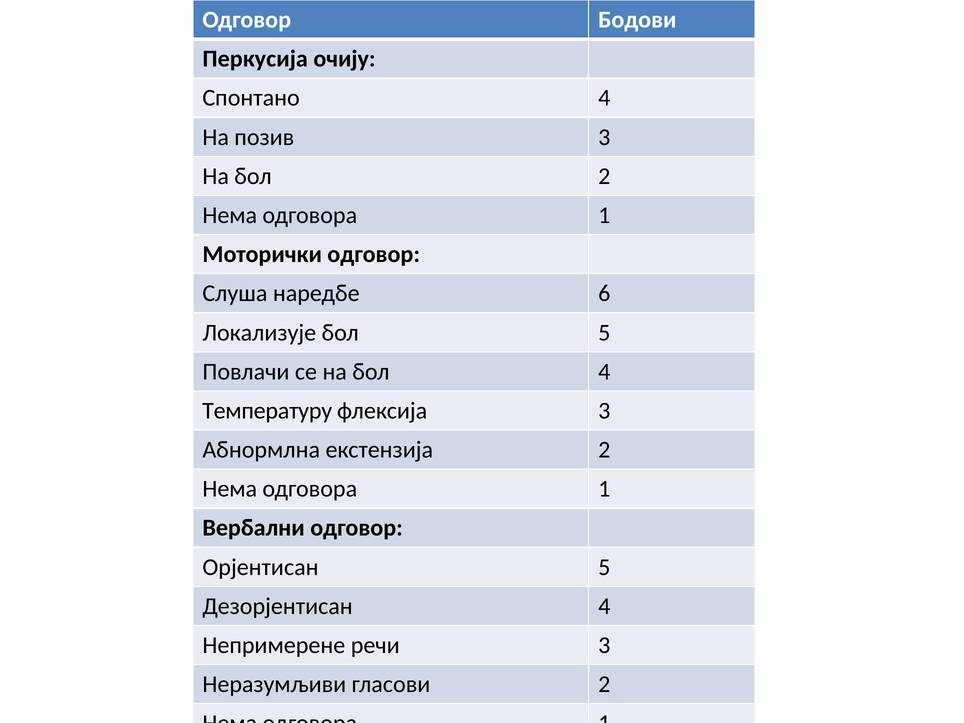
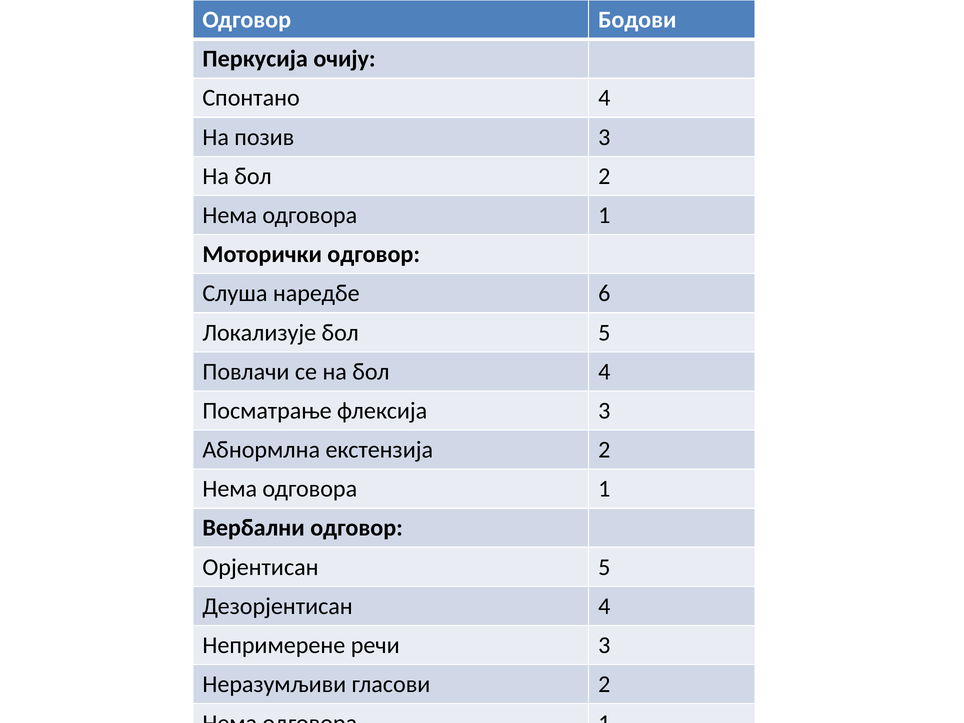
Температуру: Температуру -> Посматрање (267, 411)
